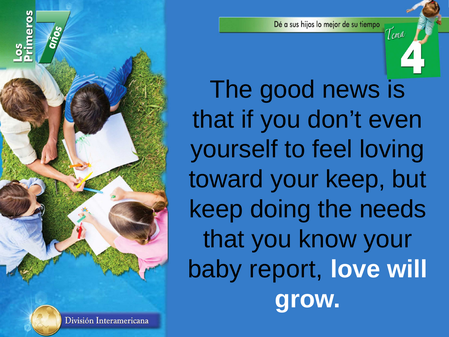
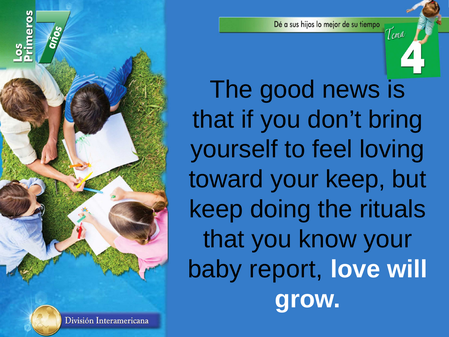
even: even -> bring (396, 119)
needs: needs -> rituals (393, 209)
